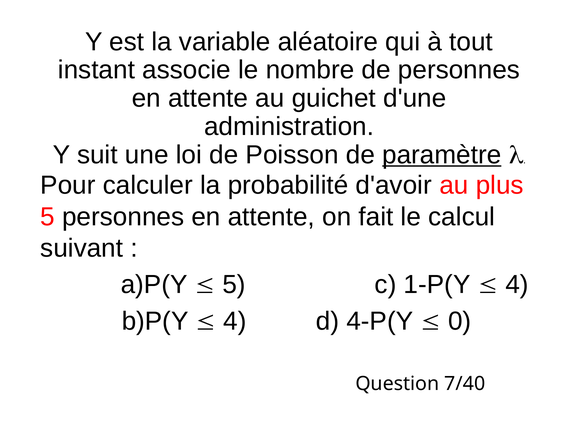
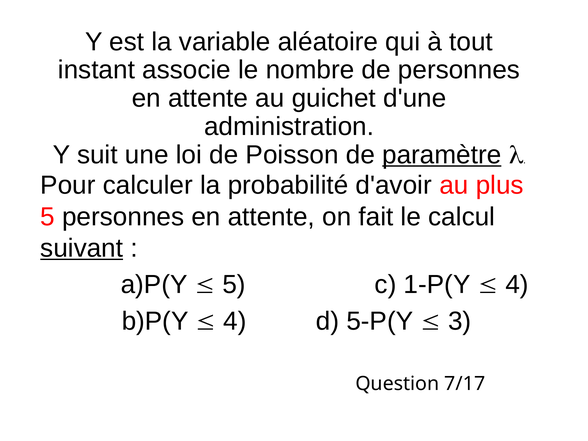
suivant underline: none -> present (82, 248)
4-P(Y: 4-P(Y -> 5-P(Y (380, 321)
0: 0 -> 3 (460, 321)
7/40: 7/40 -> 7/17 (465, 384)
